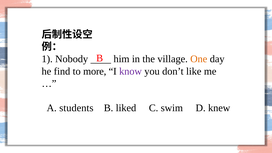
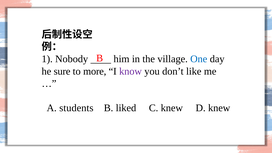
One colour: orange -> blue (199, 59)
find: find -> sure (62, 71)
C swim: swim -> knew (172, 108)
